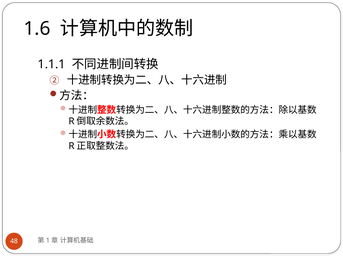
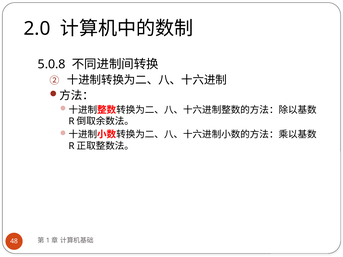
1.6: 1.6 -> 2.0 (37, 29)
1.1.1: 1.1.1 -> 5.0.8 (52, 64)
